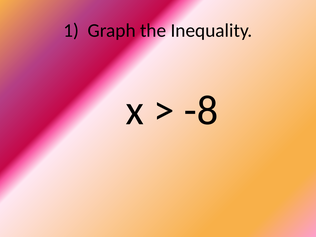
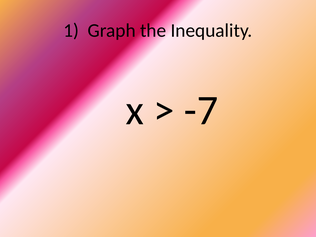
-8: -8 -> -7 (201, 110)
